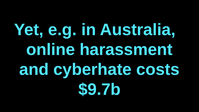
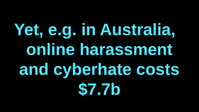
$9.7b: $9.7b -> $7.7b (99, 89)
